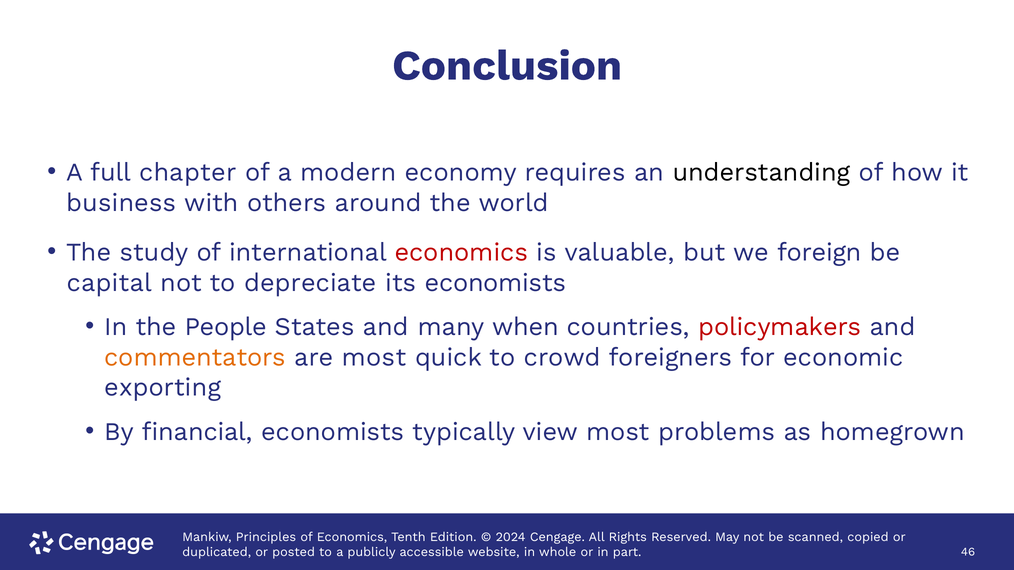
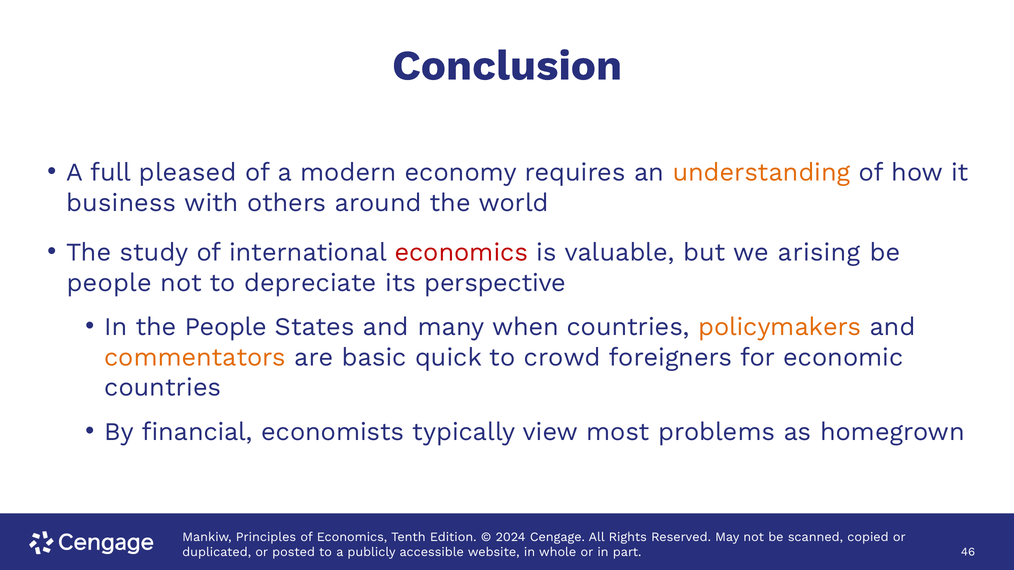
chapter: chapter -> pleased (188, 173)
understanding colour: black -> orange (761, 173)
foreign: foreign -> arising (819, 252)
capital: capital -> people (109, 283)
its economists: economists -> perspective (495, 283)
policymakers colour: red -> orange (780, 327)
are most: most -> basic (374, 357)
exporting: exporting -> countries (163, 388)
